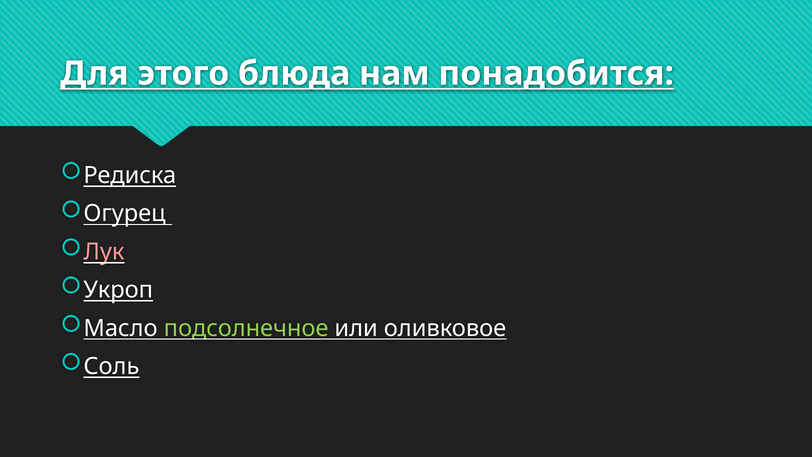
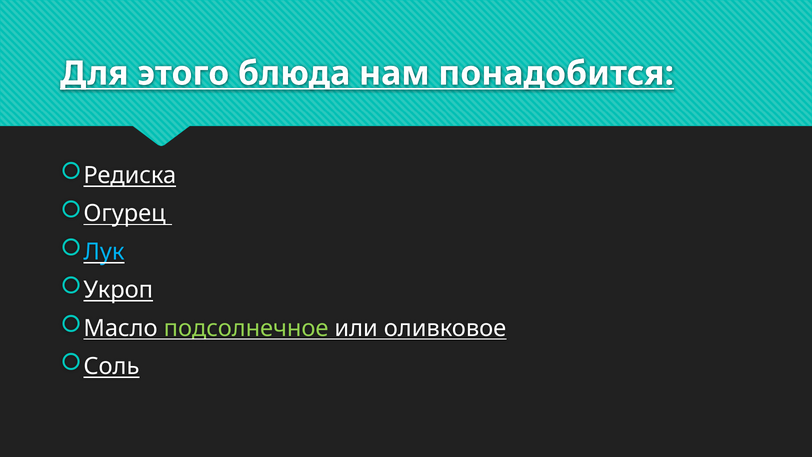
Лук colour: pink -> light blue (104, 252)
